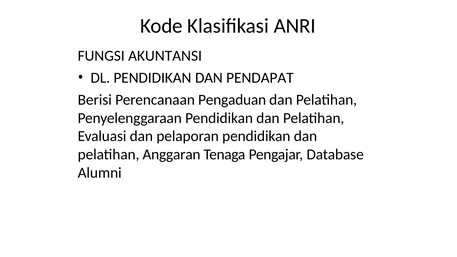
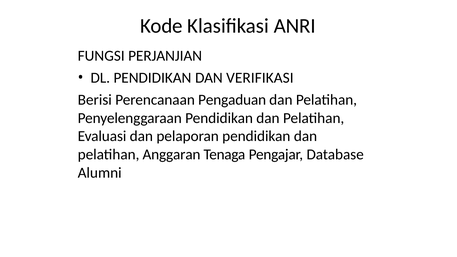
AKUNTANSI: AKUNTANSI -> PERJANJIAN (165, 56)
PENDAPAT: PENDAPAT -> VERIFIKASI (260, 78)
